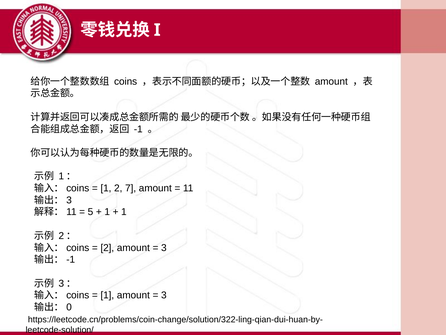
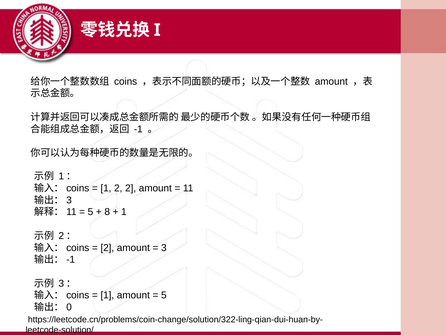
2 7: 7 -> 2 (131, 188)
1: 1 -> 8 (107, 212)
3: 3 -> 5 (164, 295)
